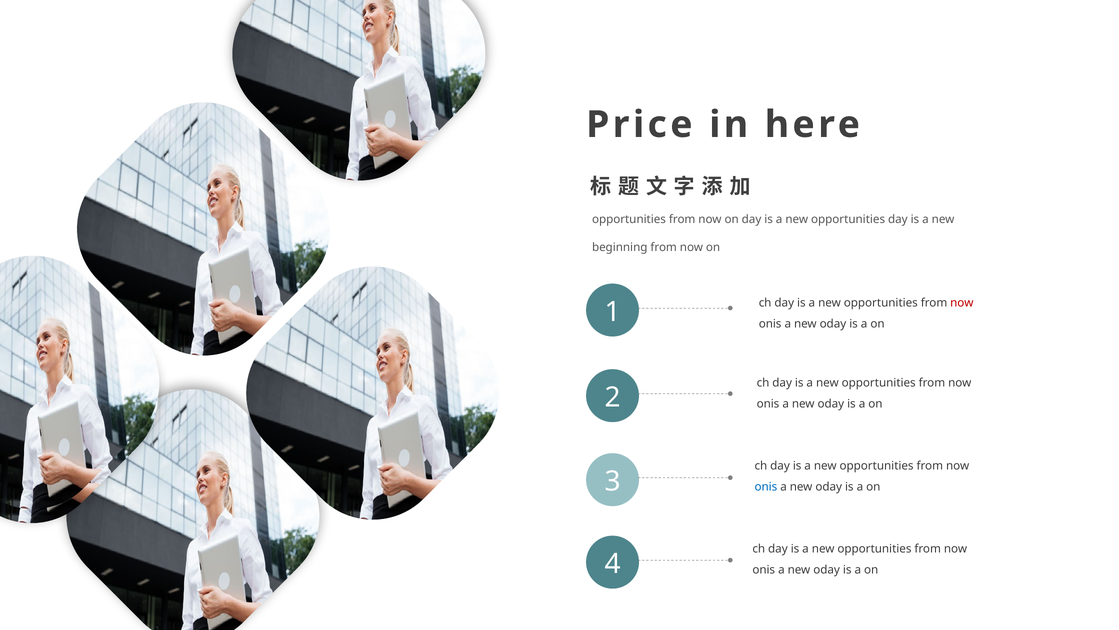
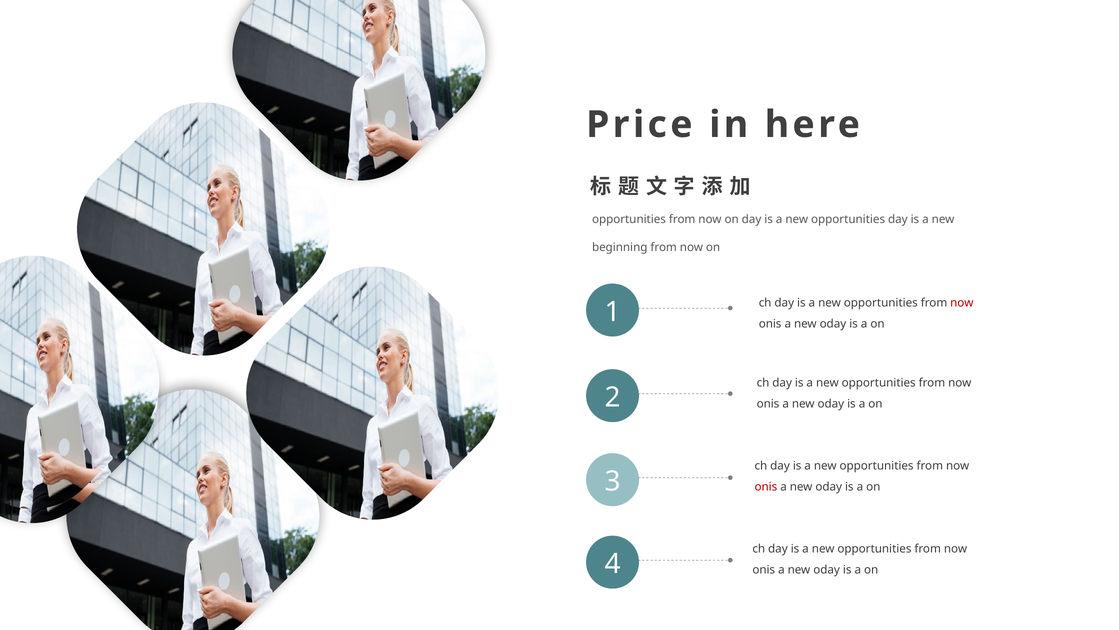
onis colour: blue -> red (766, 487)
